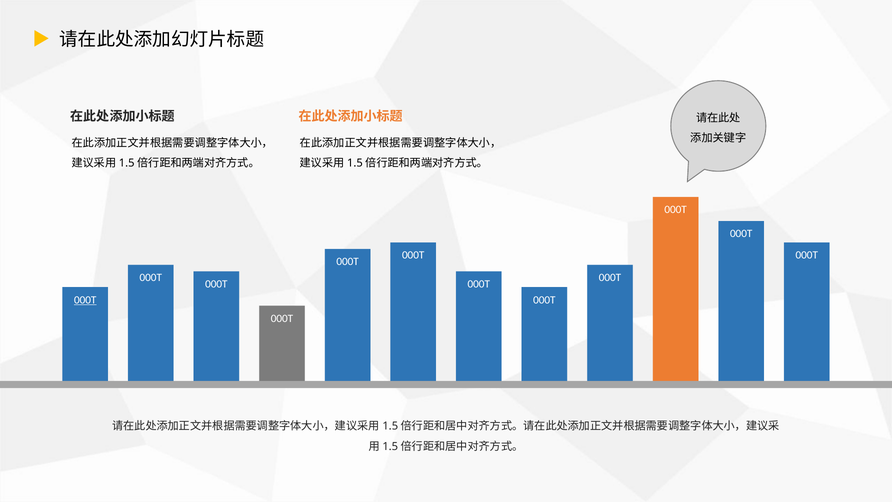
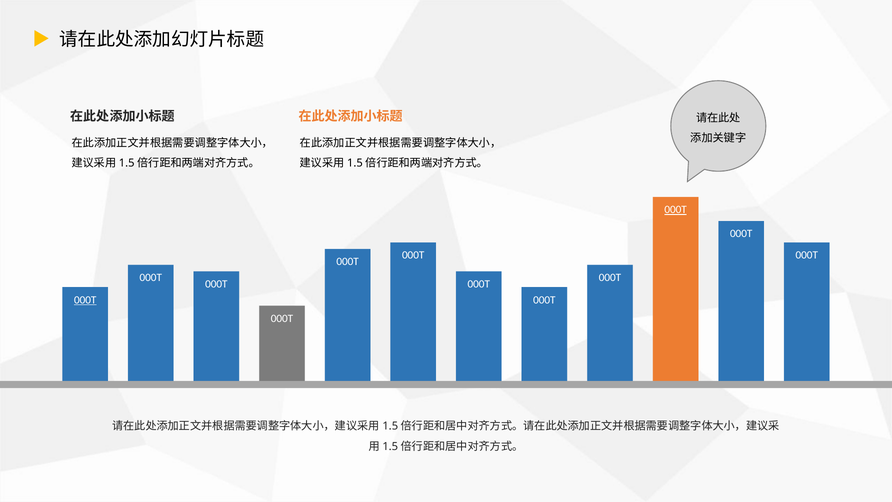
000T underline: none -> present (676, 210)
